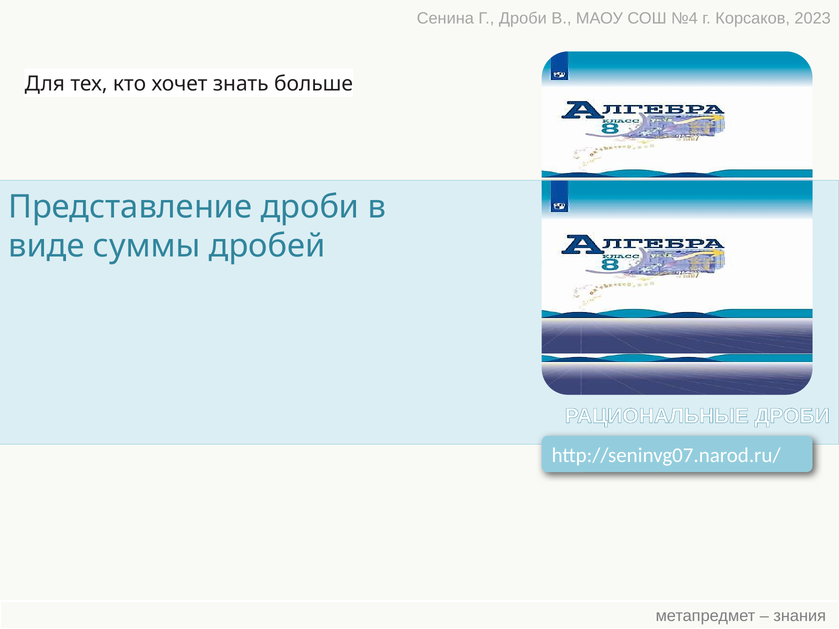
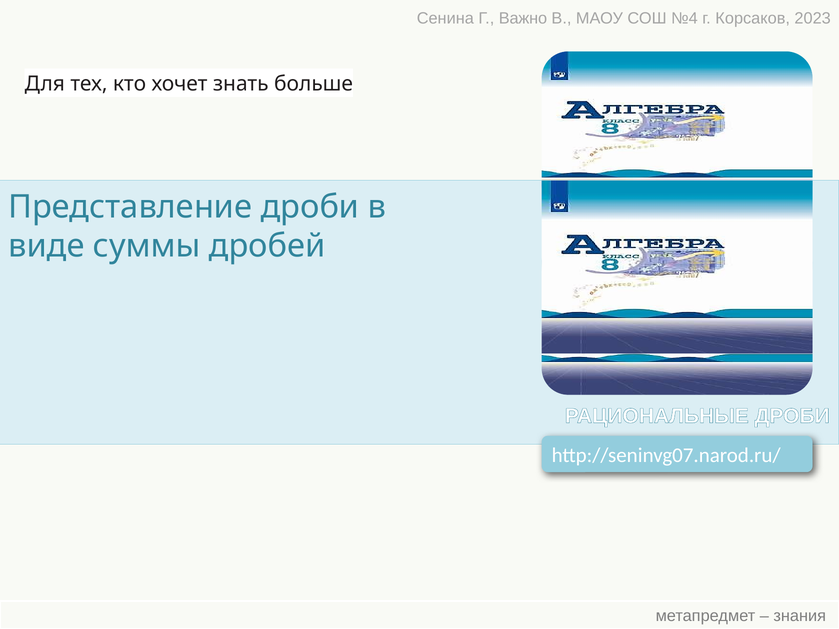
Г Дроби: Дроби -> Важно (523, 18)
